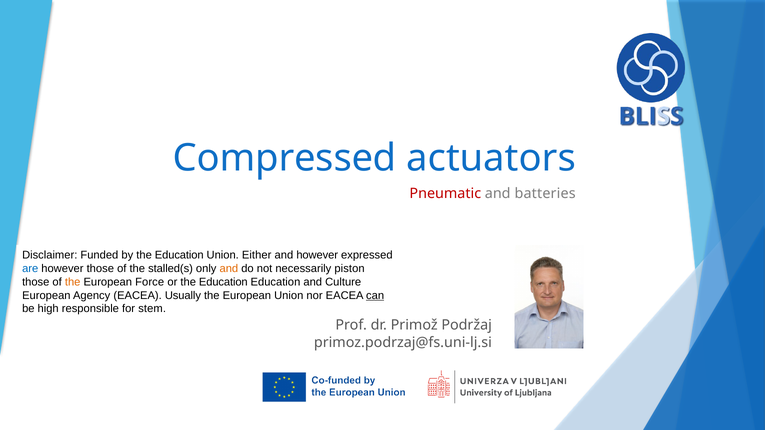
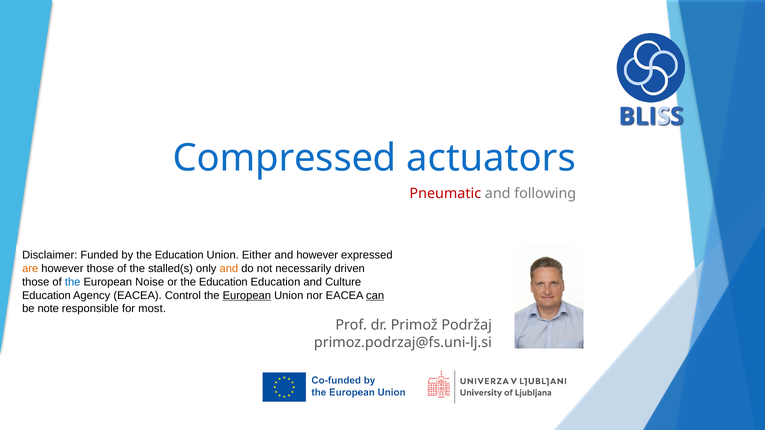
batteries: batteries -> following (545, 194)
are colour: blue -> orange (30, 269)
piston: piston -> driven (350, 269)
the colour: orange -> blue (73, 282)
Force: Force -> Noise (150, 282)
European: European -> Education (46, 296)
Usually: Usually -> Control (183, 296)
European underline: none -> present (247, 296)
high: high -> note (48, 309)
stem: stem -> most (152, 309)
